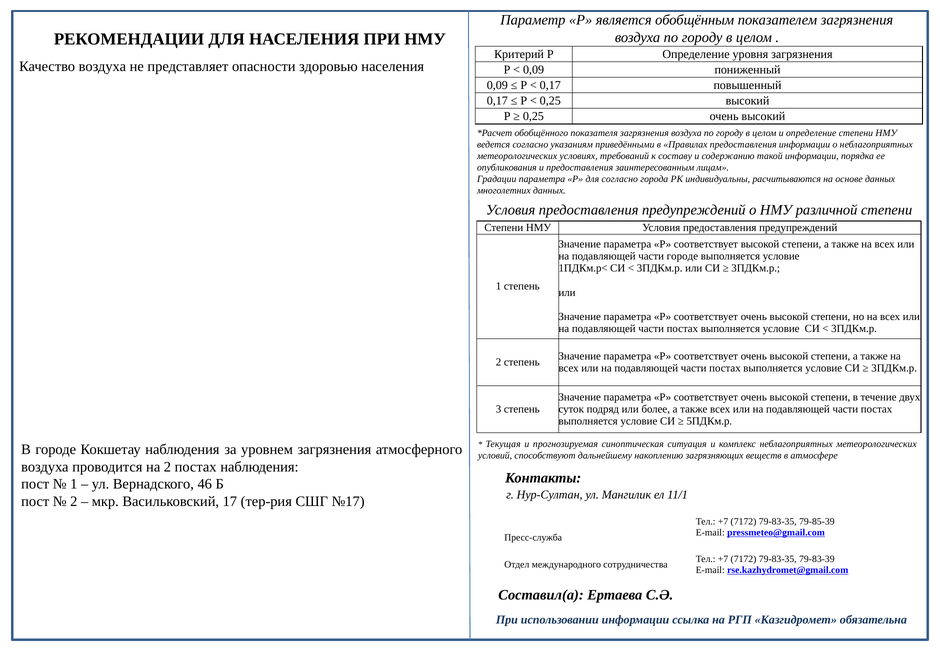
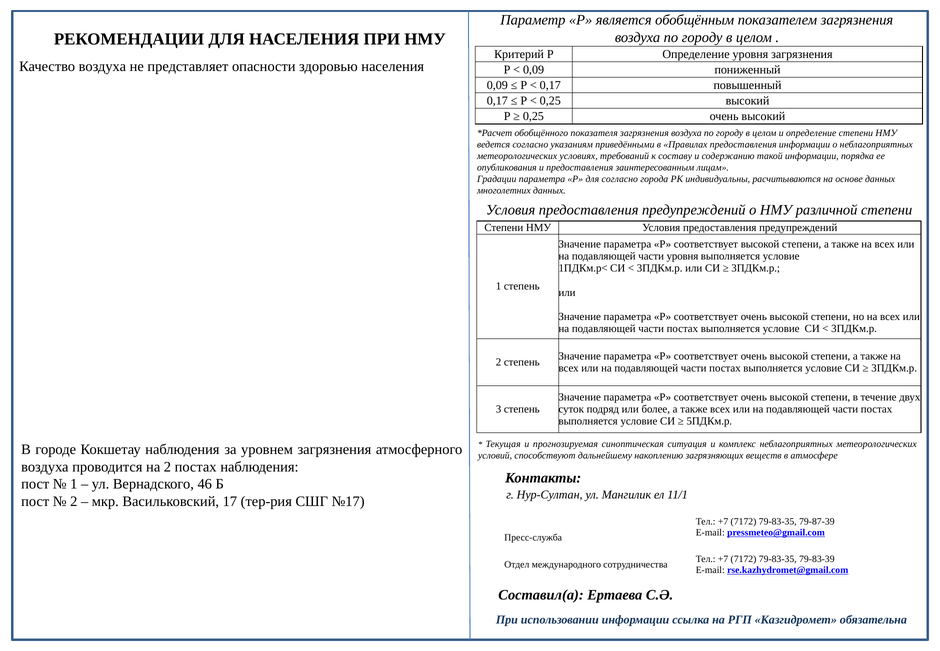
части городе: городе -> уровня (682, 256)
79-85-39: 79-85-39 -> 79-87-39 (817, 521)
